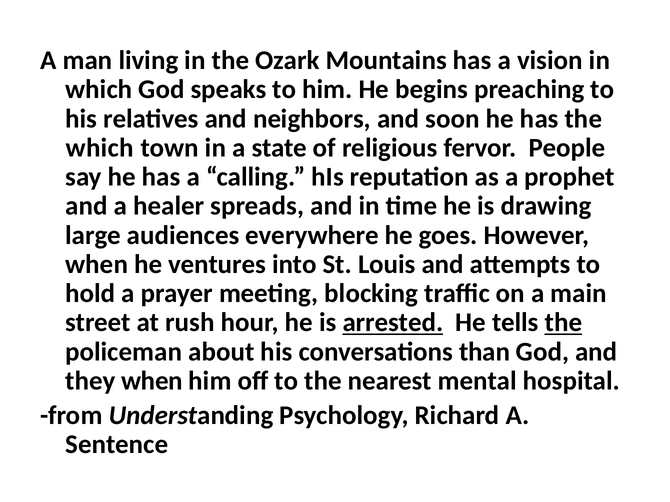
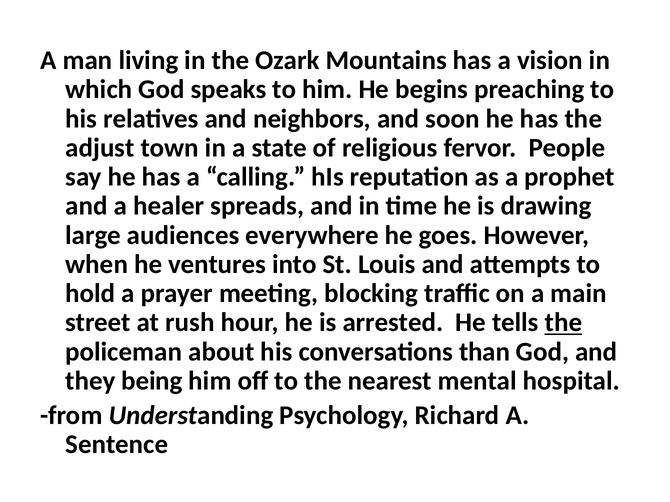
which: which -> adjust (100, 148)
arrested underline: present -> none (393, 323)
they when: when -> being (152, 381)
